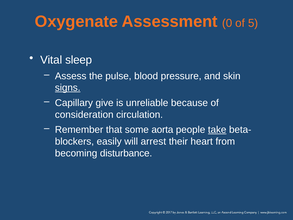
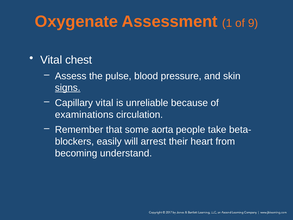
0: 0 -> 1 (227, 23)
5: 5 -> 9 (253, 23)
sleep: sleep -> chest (79, 60)
Capillary give: give -> vital (104, 103)
consideration: consideration -> examinations (84, 114)
take underline: present -> none (217, 130)
disturbance: disturbance -> understand (126, 153)
